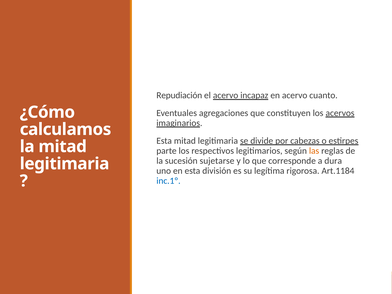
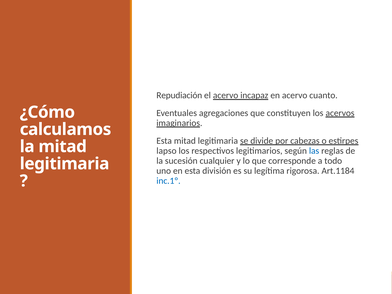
parte: parte -> lapso (166, 151)
las colour: orange -> blue (314, 151)
sujetarse: sujetarse -> cualquier (217, 161)
dura: dura -> todo (333, 161)
